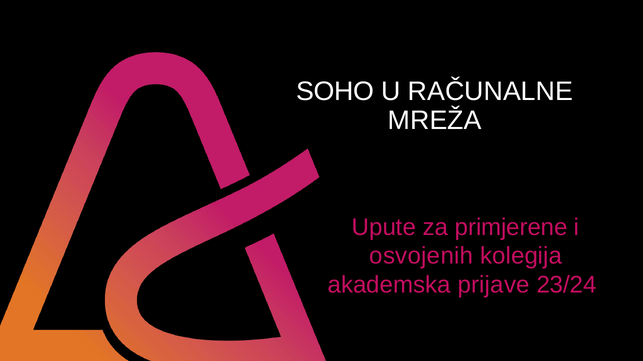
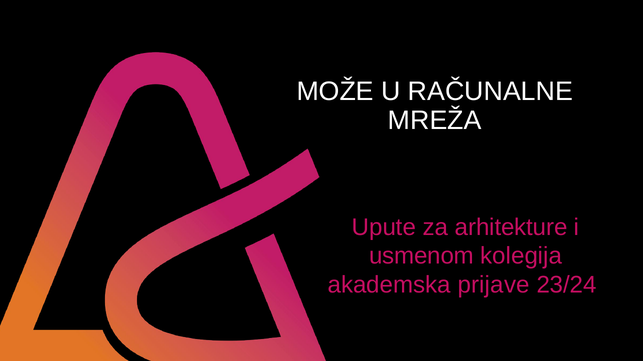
SOHO: SOHO -> MOŽE (335, 92)
primjerene: primjerene -> arhitekture (511, 227)
osvojenih: osvojenih -> usmenom (422, 256)
